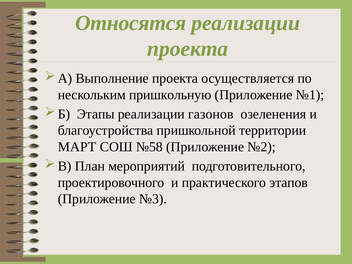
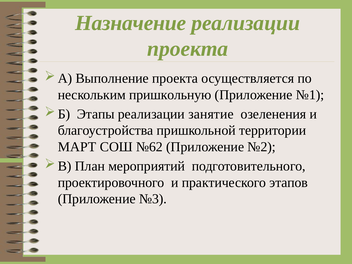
Относятся: Относятся -> Назначение (131, 23)
газонов: газонов -> занятие (211, 114)
№58: №58 -> №62 (149, 147)
